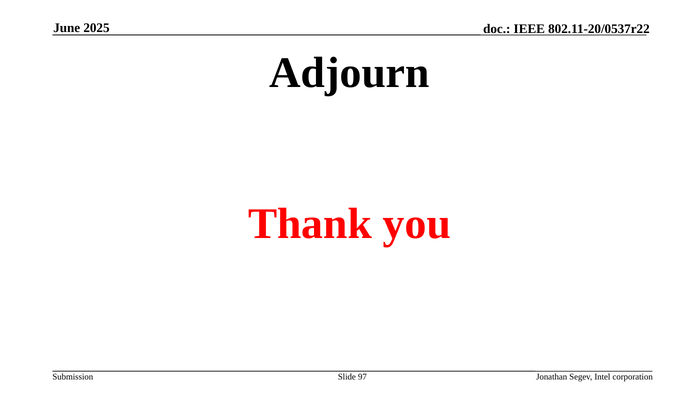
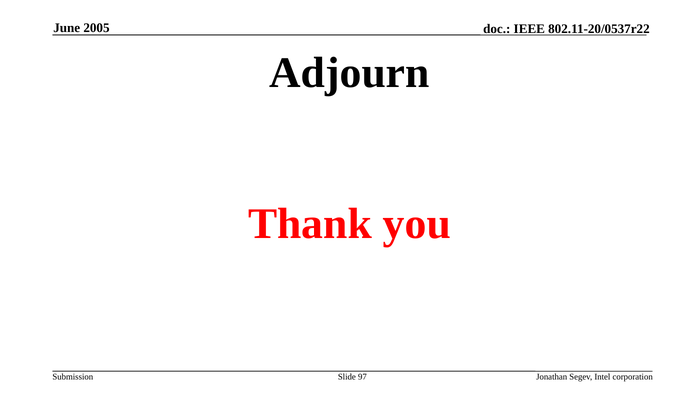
2025: 2025 -> 2005 (96, 28)
